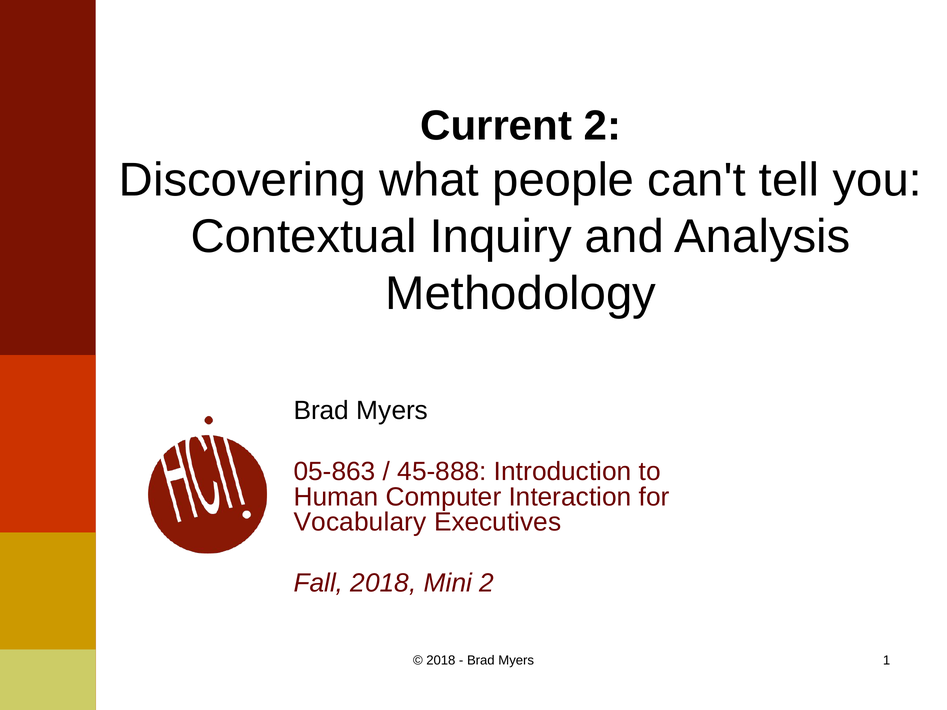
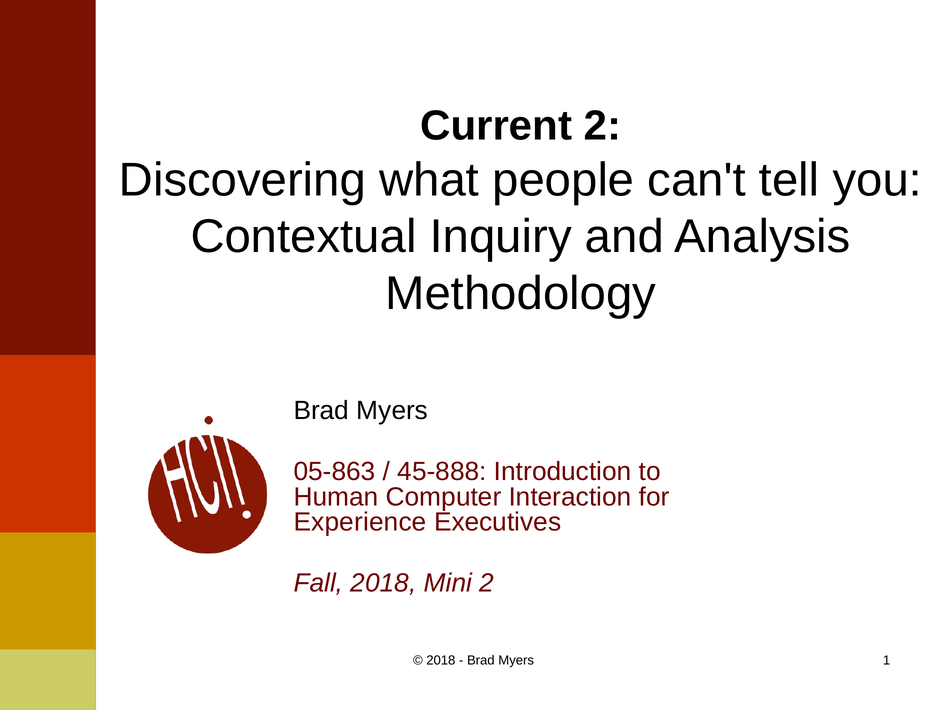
Vocabulary: Vocabulary -> Experience (360, 522)
